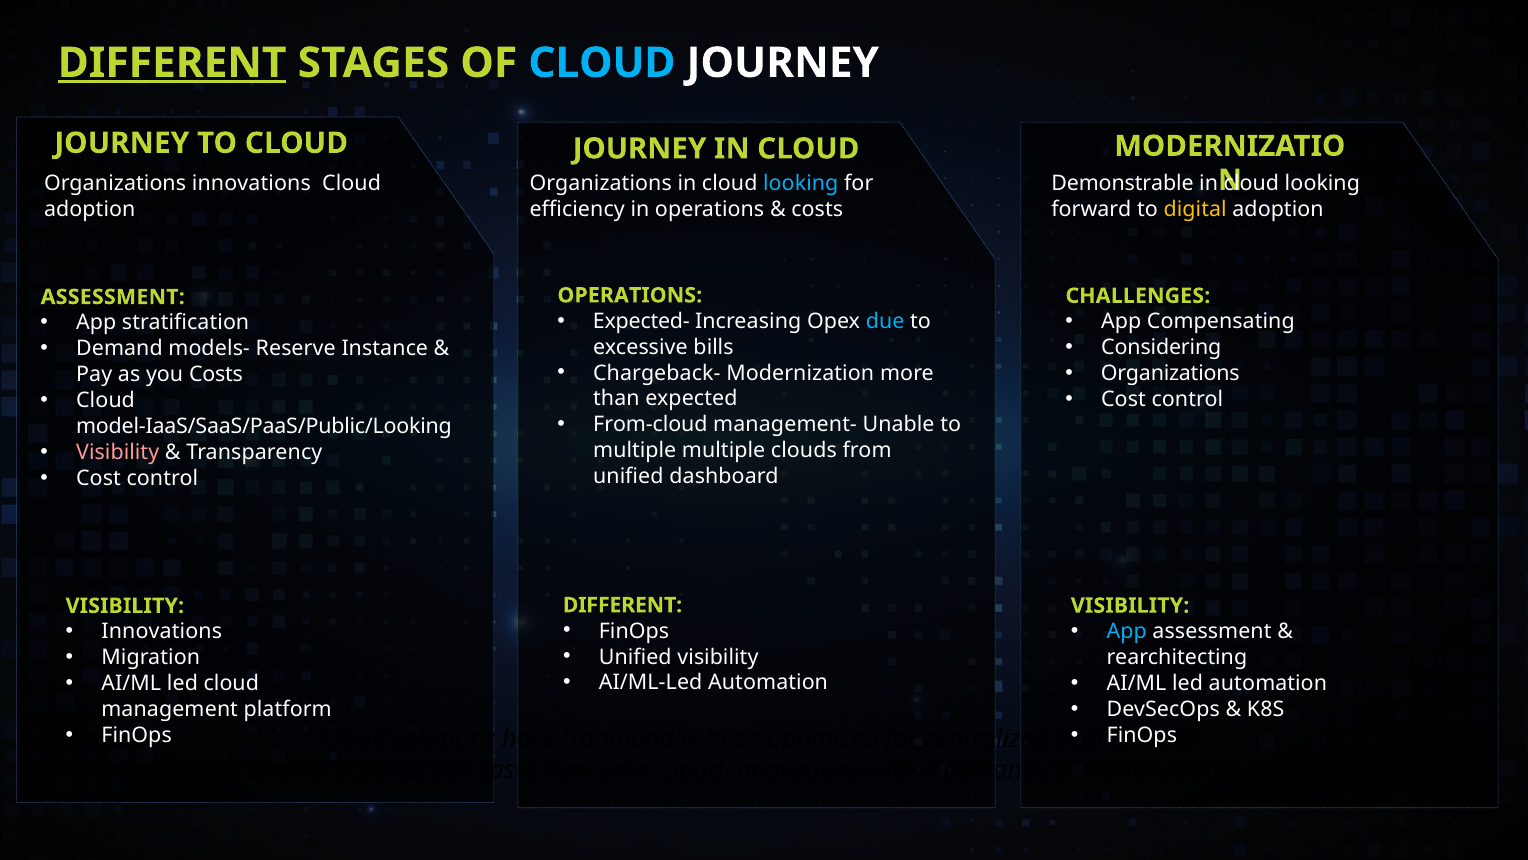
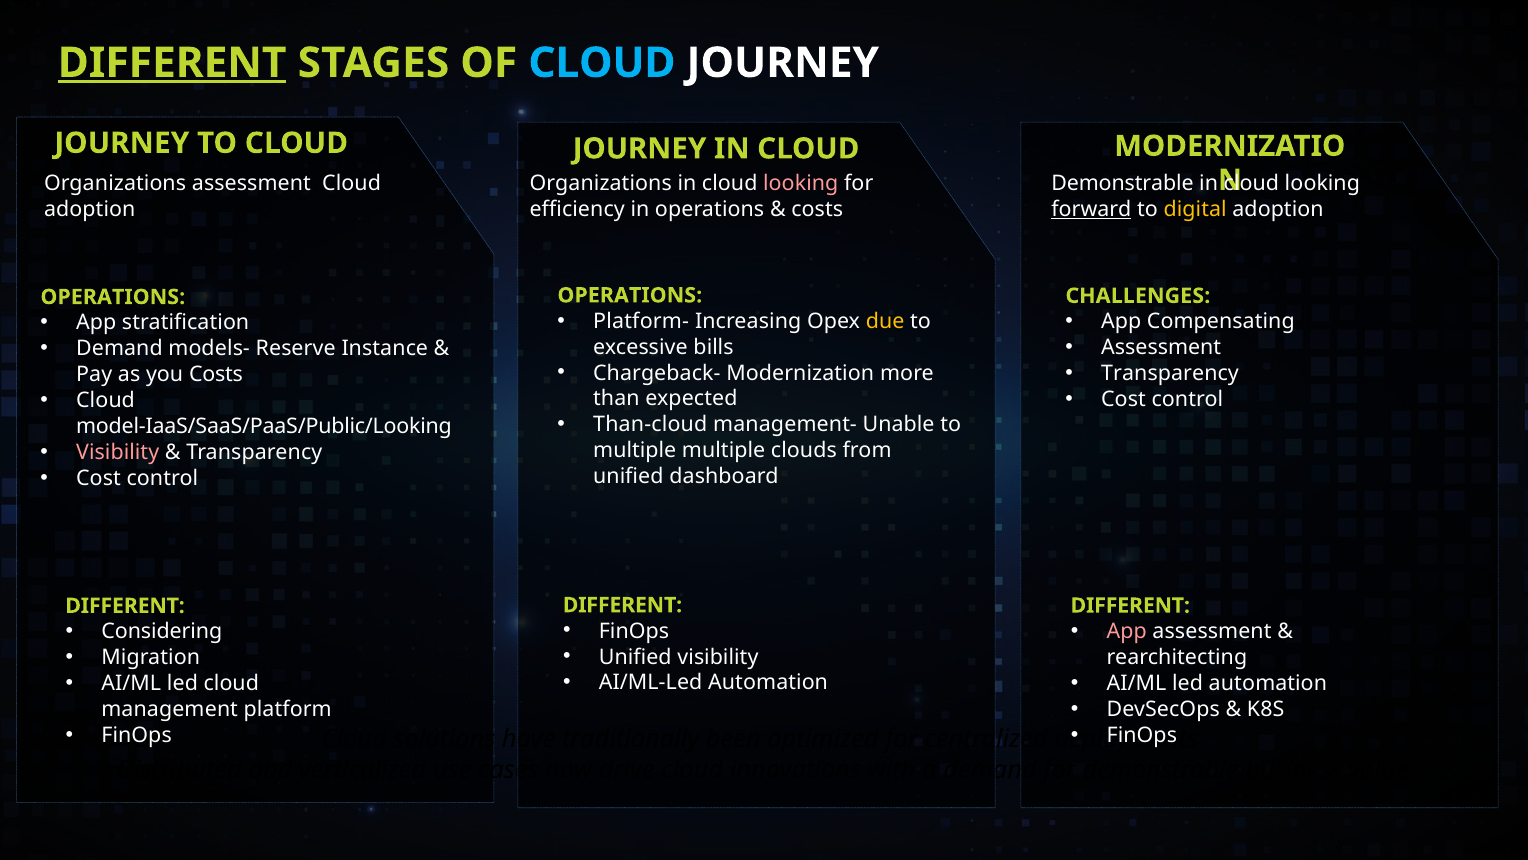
Organizations innovations: innovations -> assessment (251, 183)
looking colour: light blue -> pink (801, 183)
forward underline: none -> present (1091, 209)
ASSESSMENT: ASSESSMENT -> OPERATIONS (113, 297)
Expected-: Expected- -> Platform- (641, 321)
due colour: light blue -> yellow (885, 321)
Considering: Considering -> Assessment (1161, 347)
Organizations: Organizations -> Transparency (1170, 373)
From-cloud: From-cloud -> Than-cloud (650, 425)
VISIBILITY: VISIBILITY -> DIFFERENT (1130, 605)
VISIBILITY: VISIBILITY -> DIFFERENT (125, 606)
App colour: light blue -> pink (1127, 631)
Innovations: Innovations -> Considering (162, 631)
